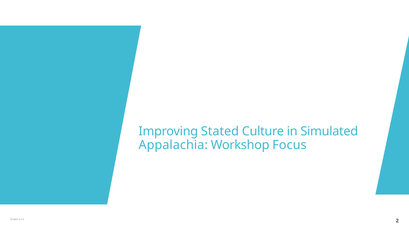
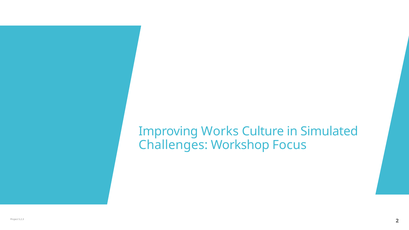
Stated: Stated -> Works (220, 132)
Appalachia: Appalachia -> Challenges (173, 145)
